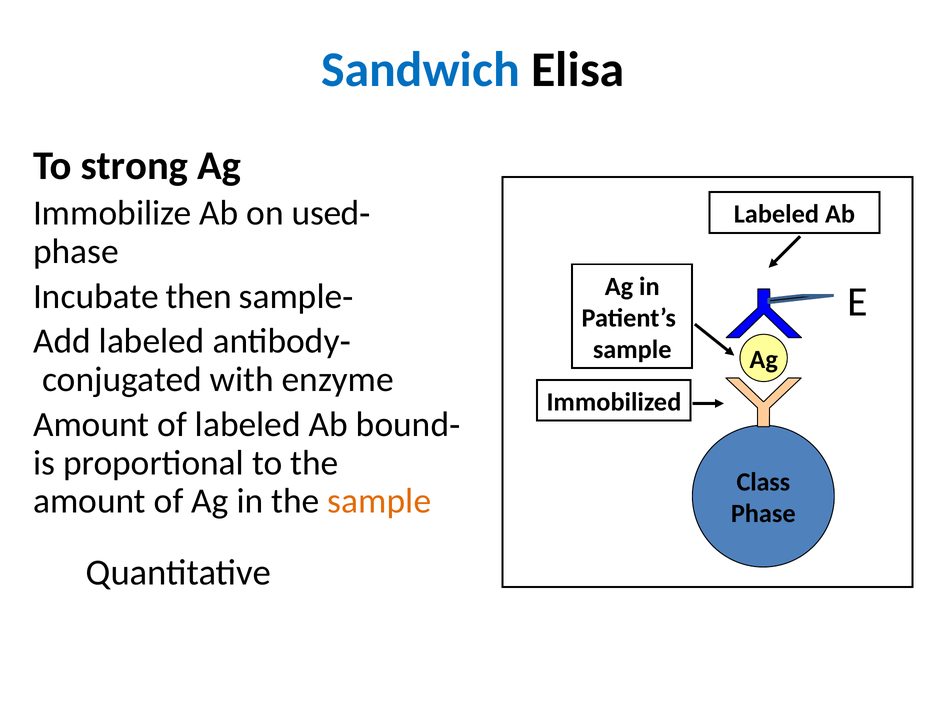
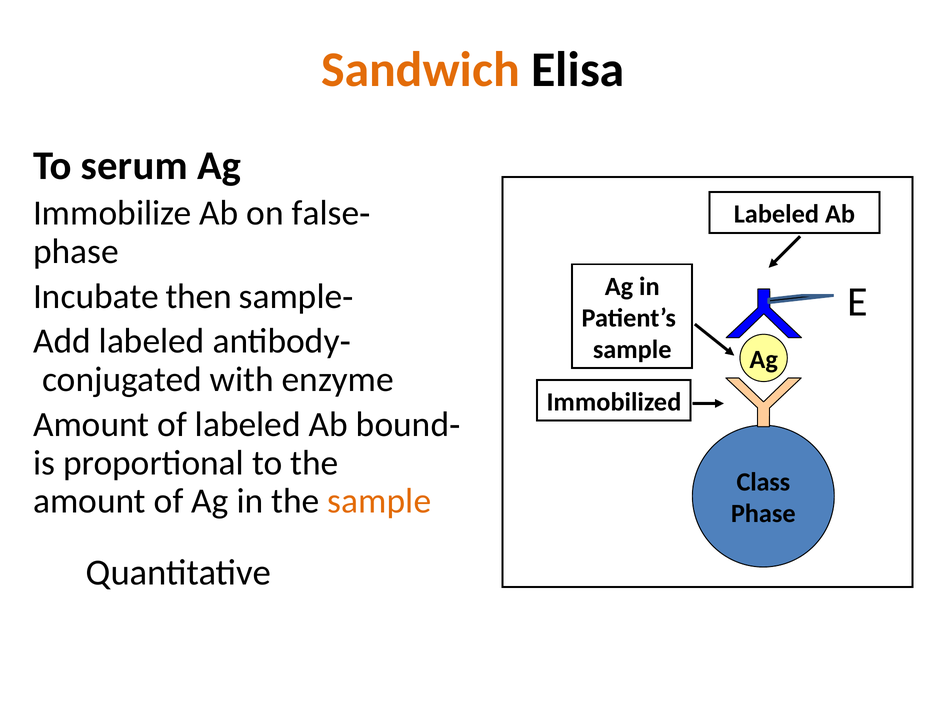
Sandwich colour: blue -> orange (420, 70)
strong: strong -> serum (134, 166)
used: used -> false (325, 213)
